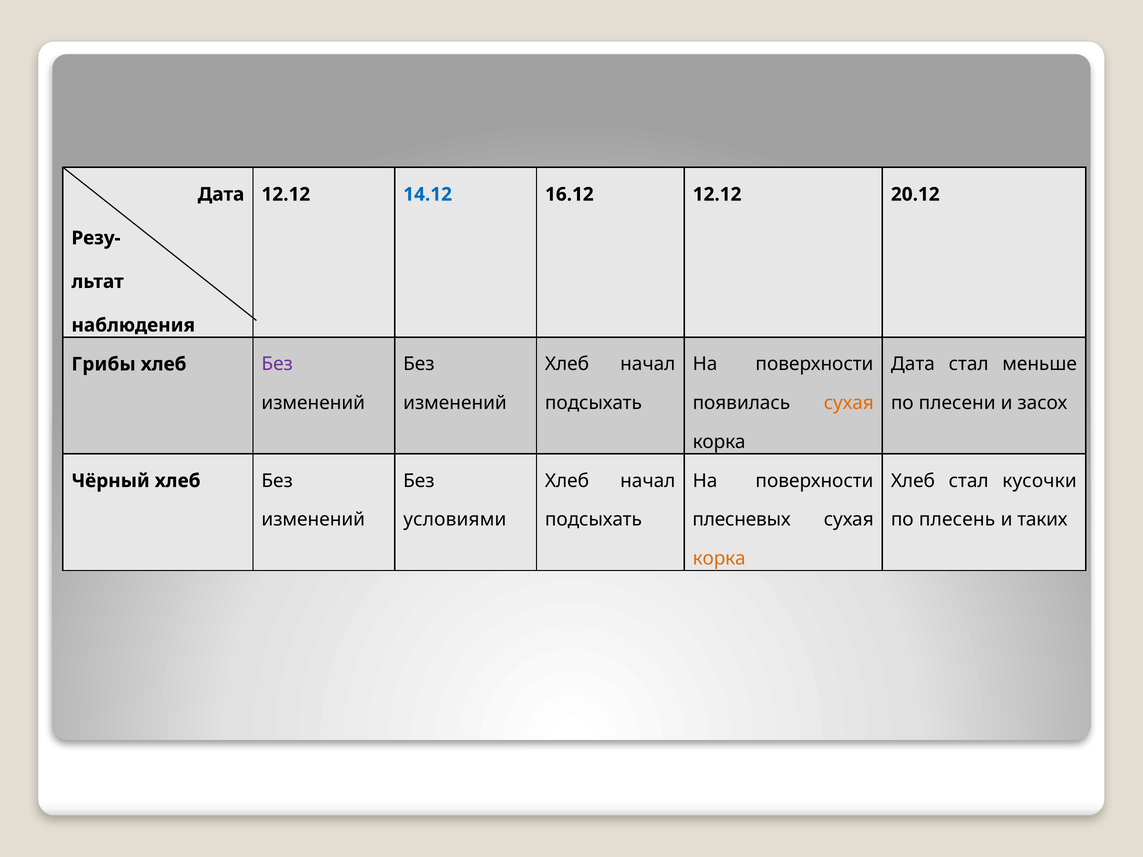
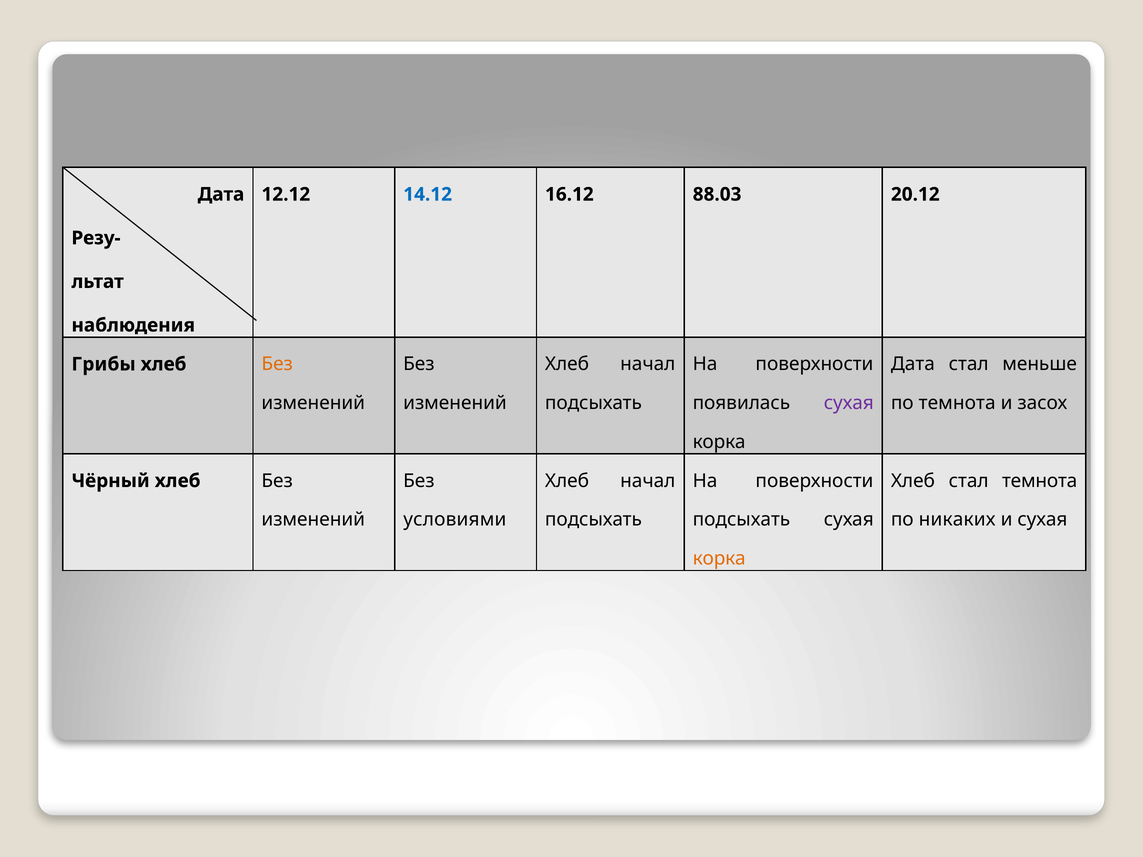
16.12 12.12: 12.12 -> 88.03 (717, 194)
Без colour: purple -> orange (277, 364)
сухая colour: orange -> purple (849, 403)
по плесени: плесени -> темнота (957, 403)
стал кусочки: кусочки -> темнота (1040, 481)
плесневых: плесневых -> подсыхать (741, 520)
плесень: плесень -> никаких (957, 520)
и таких: таких -> сухая (1042, 520)
